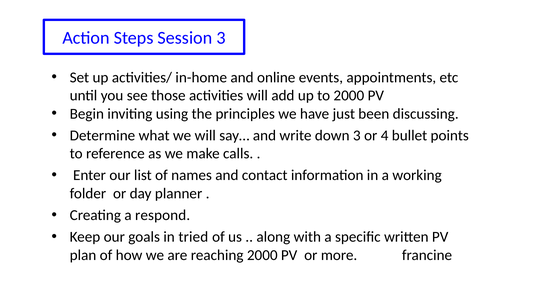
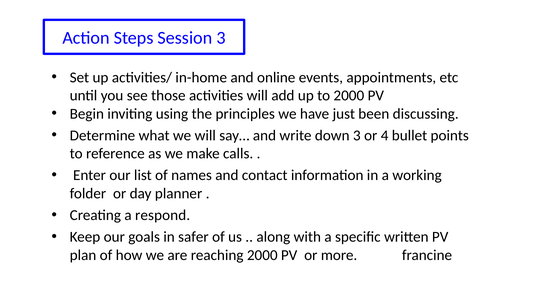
tried: tried -> safer (193, 237)
